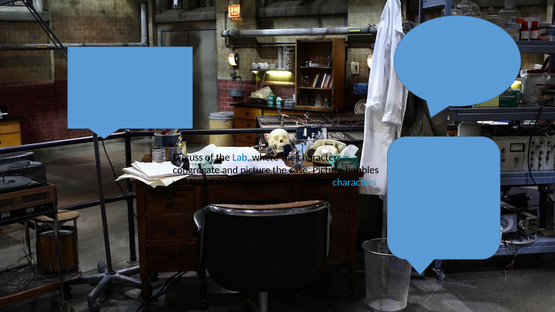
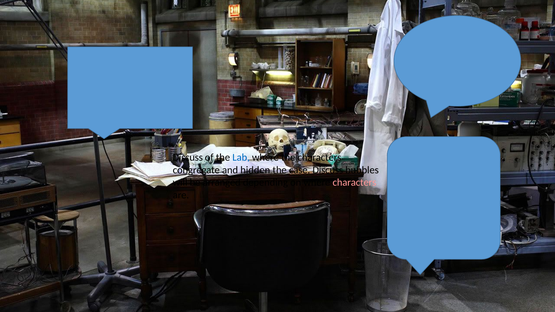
and picture: picture -> hidden (255, 170)
case Picture: Picture -> Discuss (328, 170)
characters colour: light blue -> pink (354, 183)
